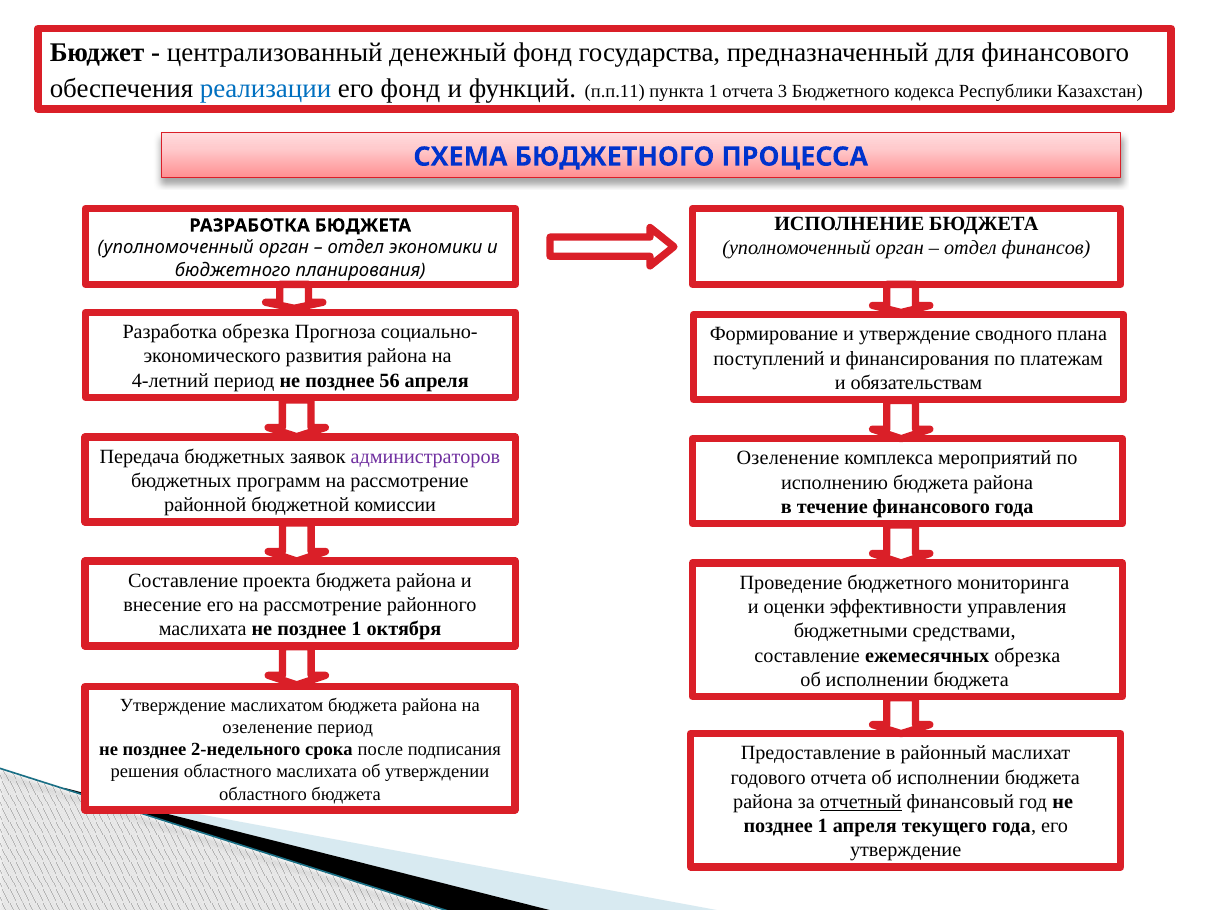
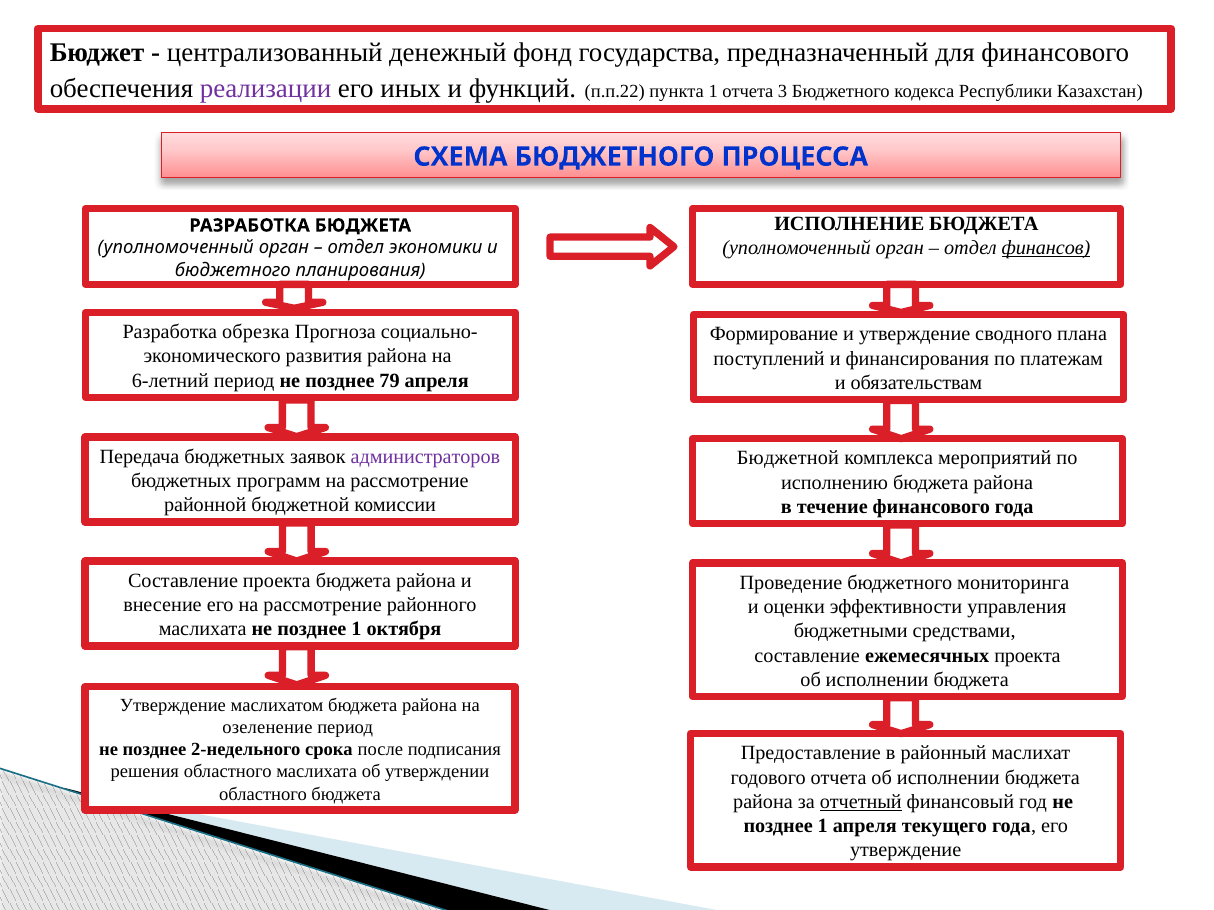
реализации colour: blue -> purple (266, 88)
его фонд: фонд -> иных (411, 88)
п.п.11: п.п.11 -> п.п.22 (615, 91)
финансов underline: none -> present (1046, 248)
4-летний: 4-летний -> 6-летний (170, 381)
56: 56 -> 79 (390, 381)
Озеленение: Озеленение -> Бюджетной (788, 459)
ежемесячных обрезка: обрезка -> проекта (1027, 656)
